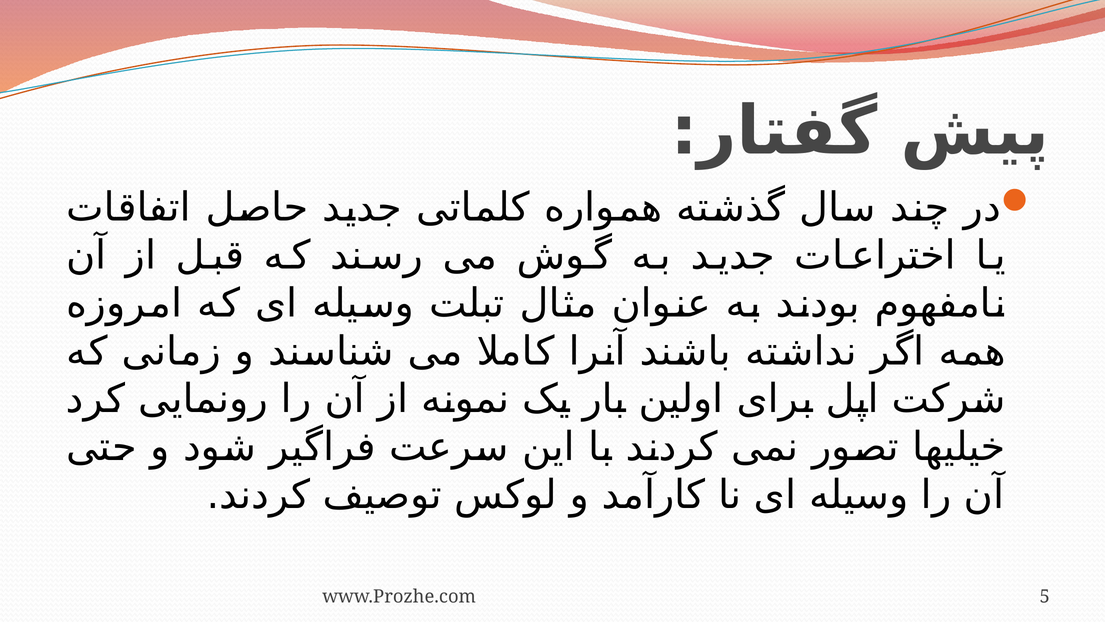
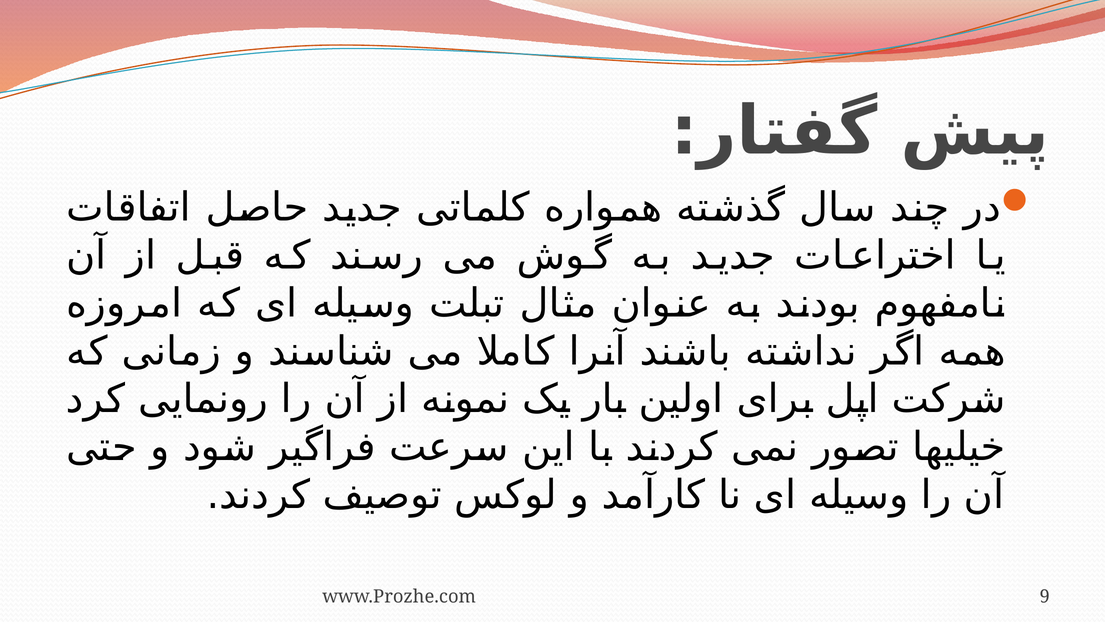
5: 5 -> 9 (1045, 596)
